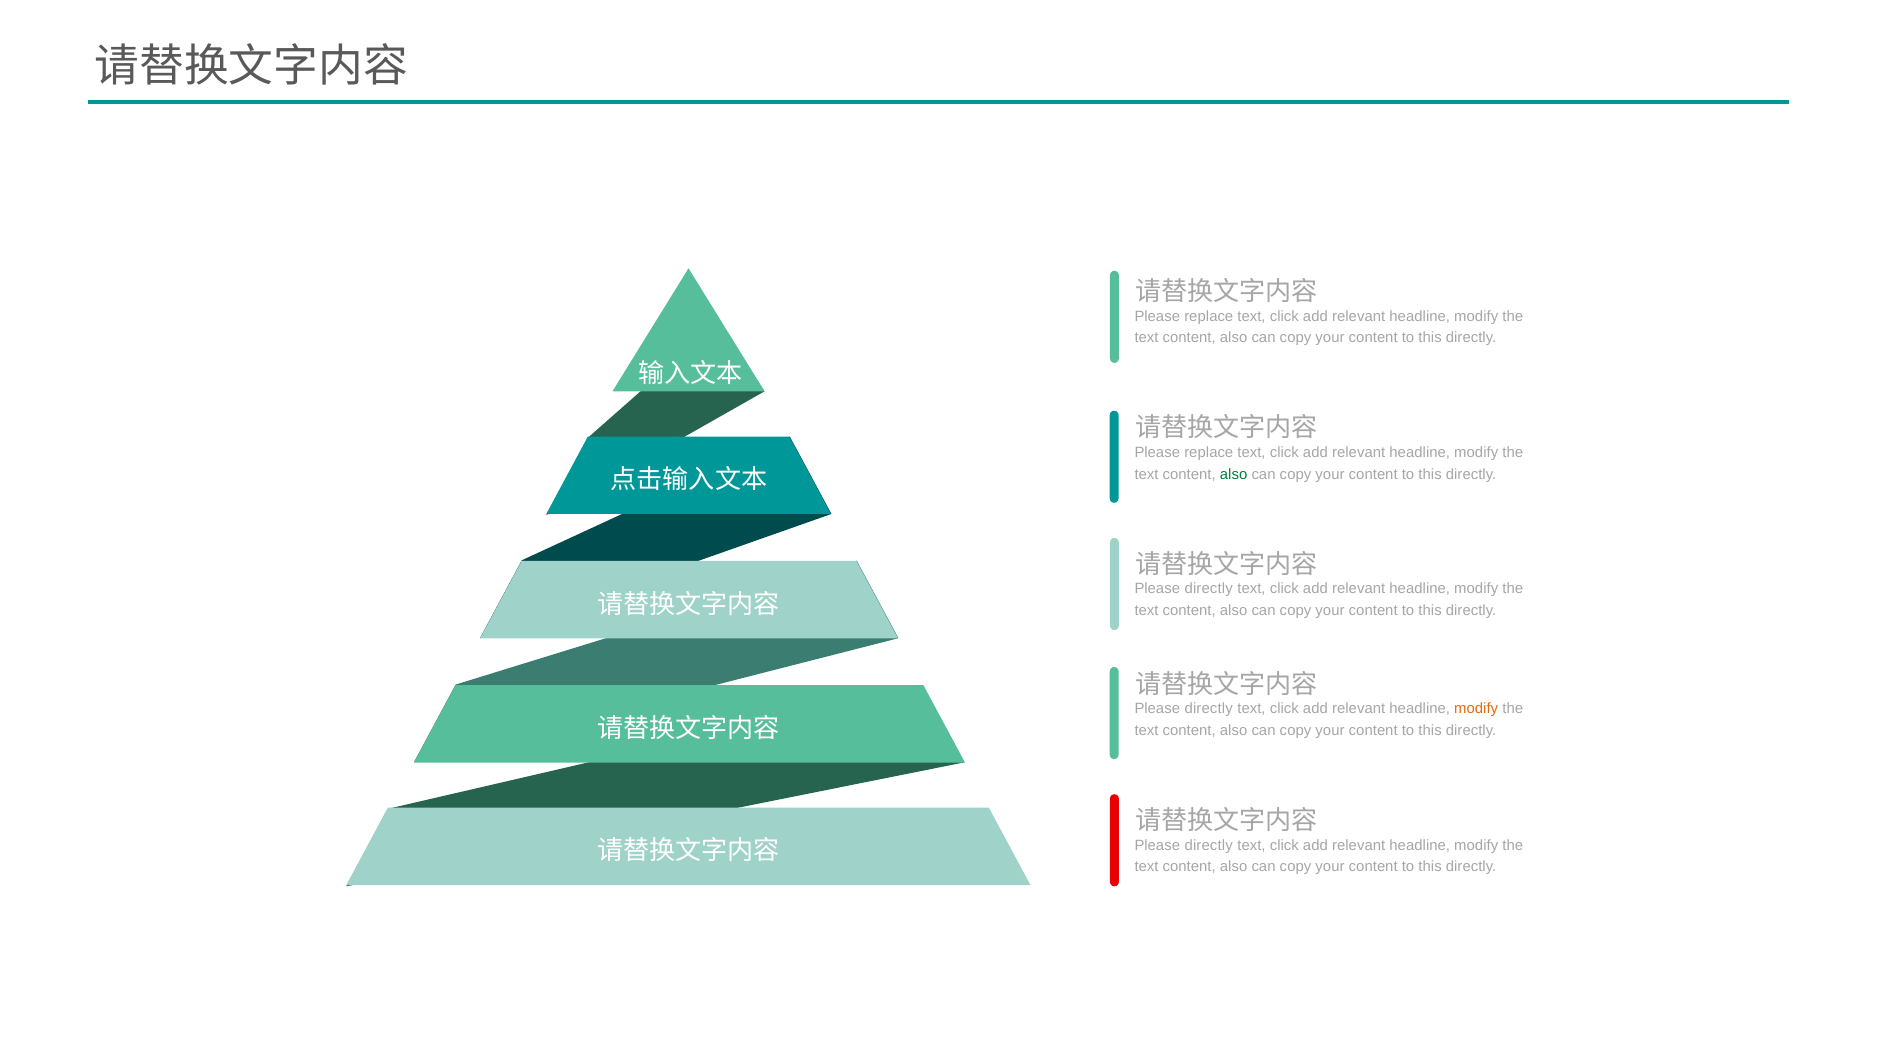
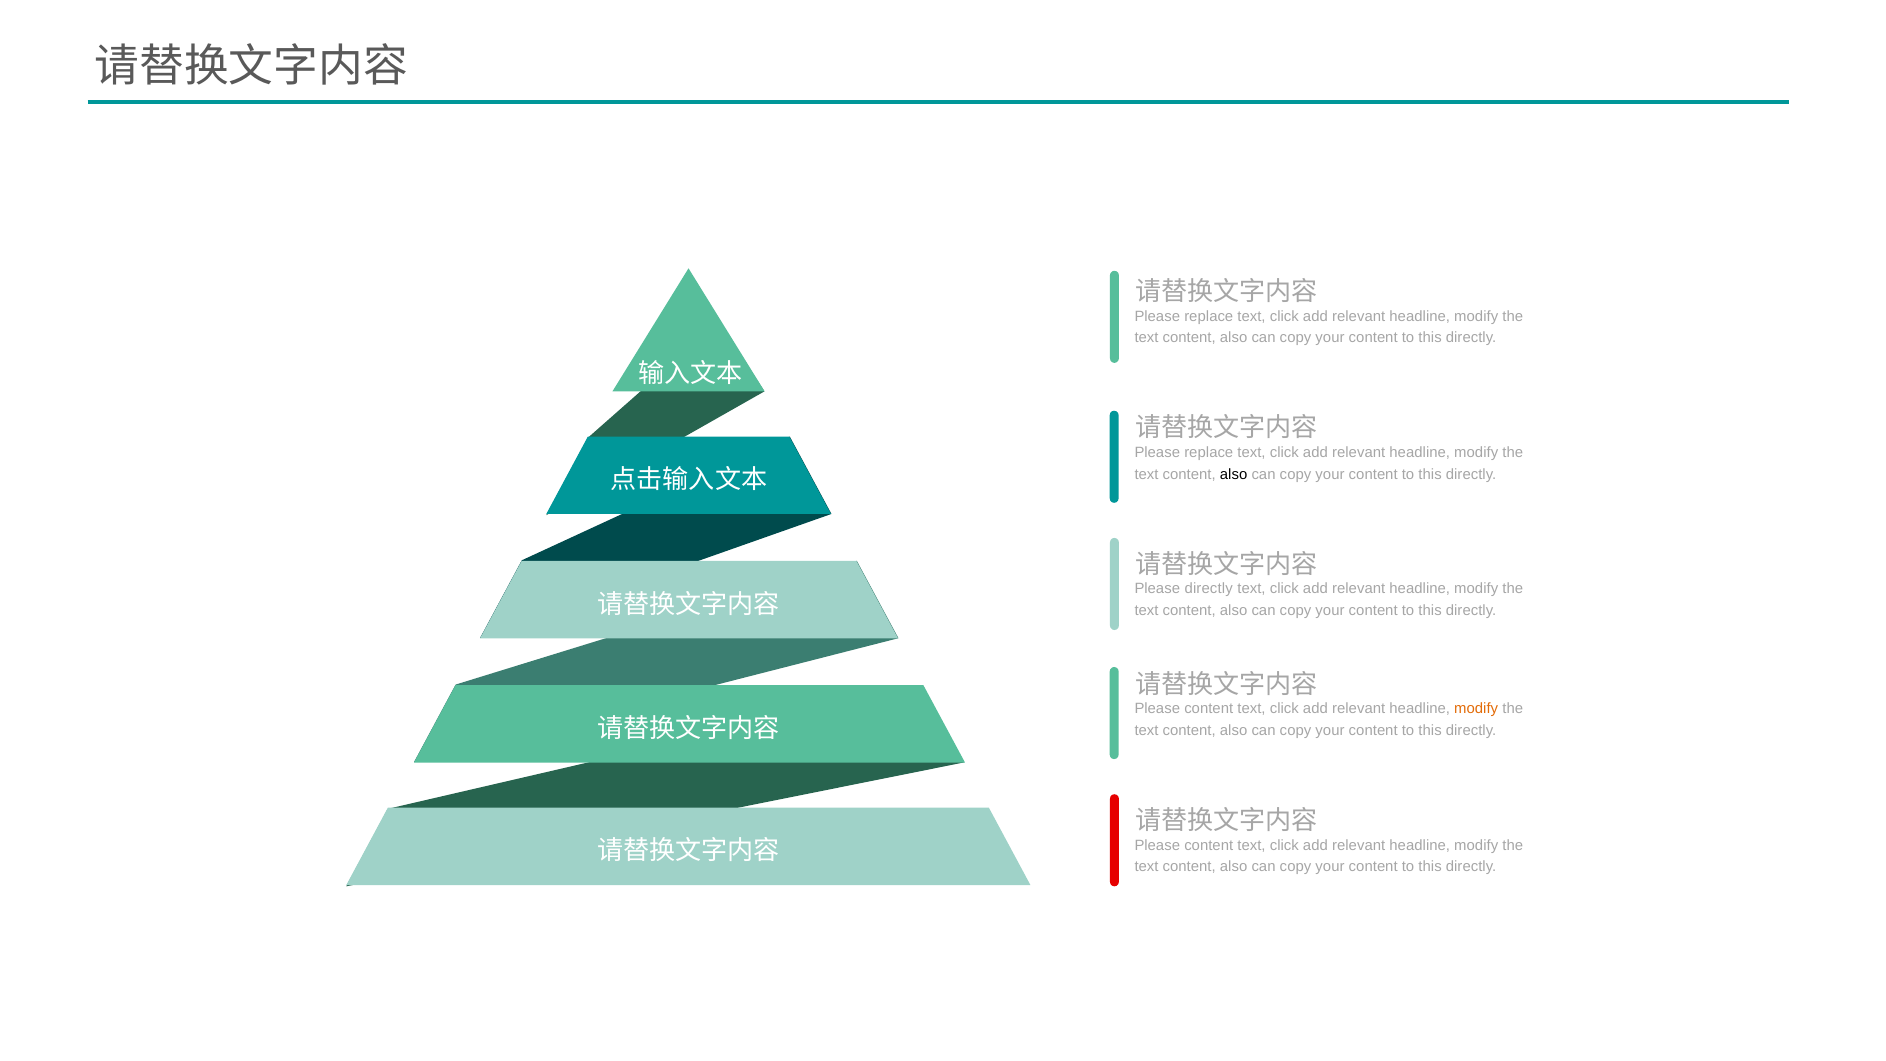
also colour: green -> black (1234, 474)
directly: directly -> content (1209, 709)
directly: directly -> content (1209, 845)
